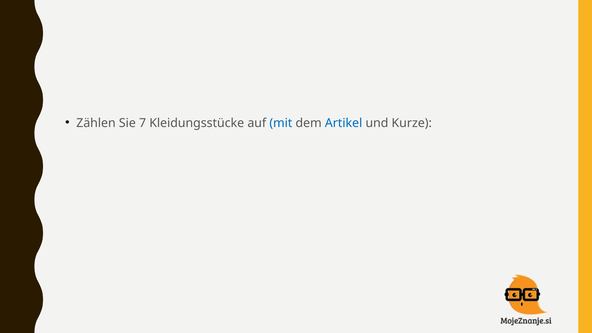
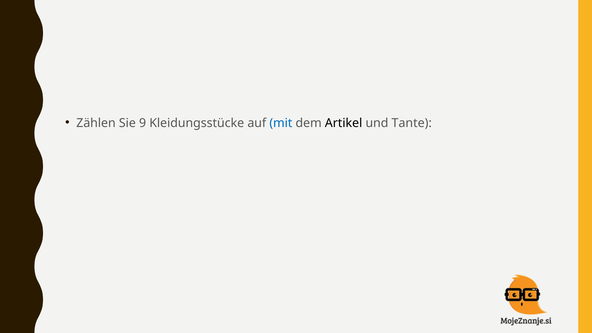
7: 7 -> 9 (143, 123)
Artikel colour: blue -> black (344, 123)
Kurze: Kurze -> Tante (412, 123)
